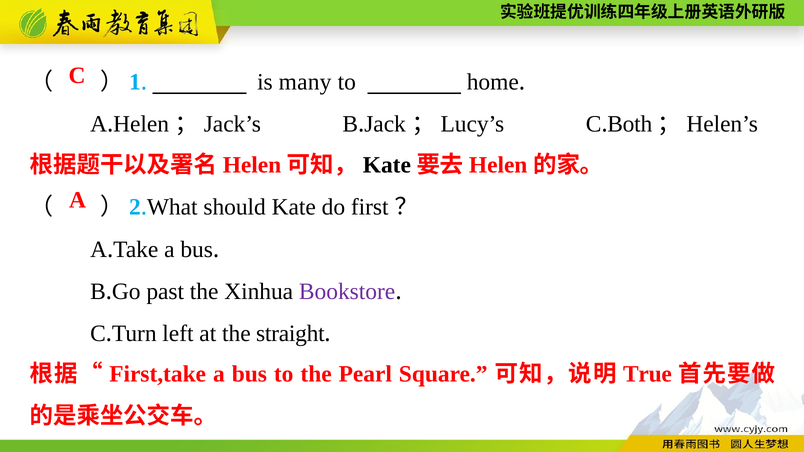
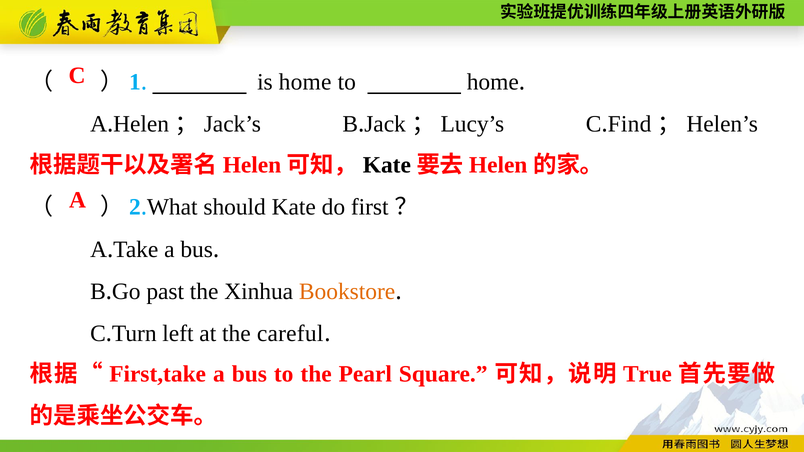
is many: many -> home (305, 82)
Both: Both -> Find (630, 124)
Bookstore colour: purple -> orange (347, 292)
straight: straight -> careful (290, 334)
